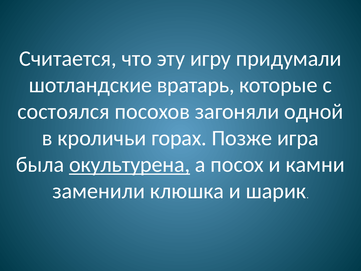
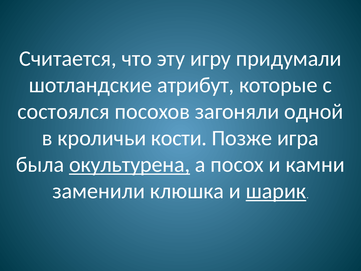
вратарь: вратарь -> атрибут (196, 85)
горах: горах -> кости (179, 138)
шарик underline: none -> present (276, 191)
